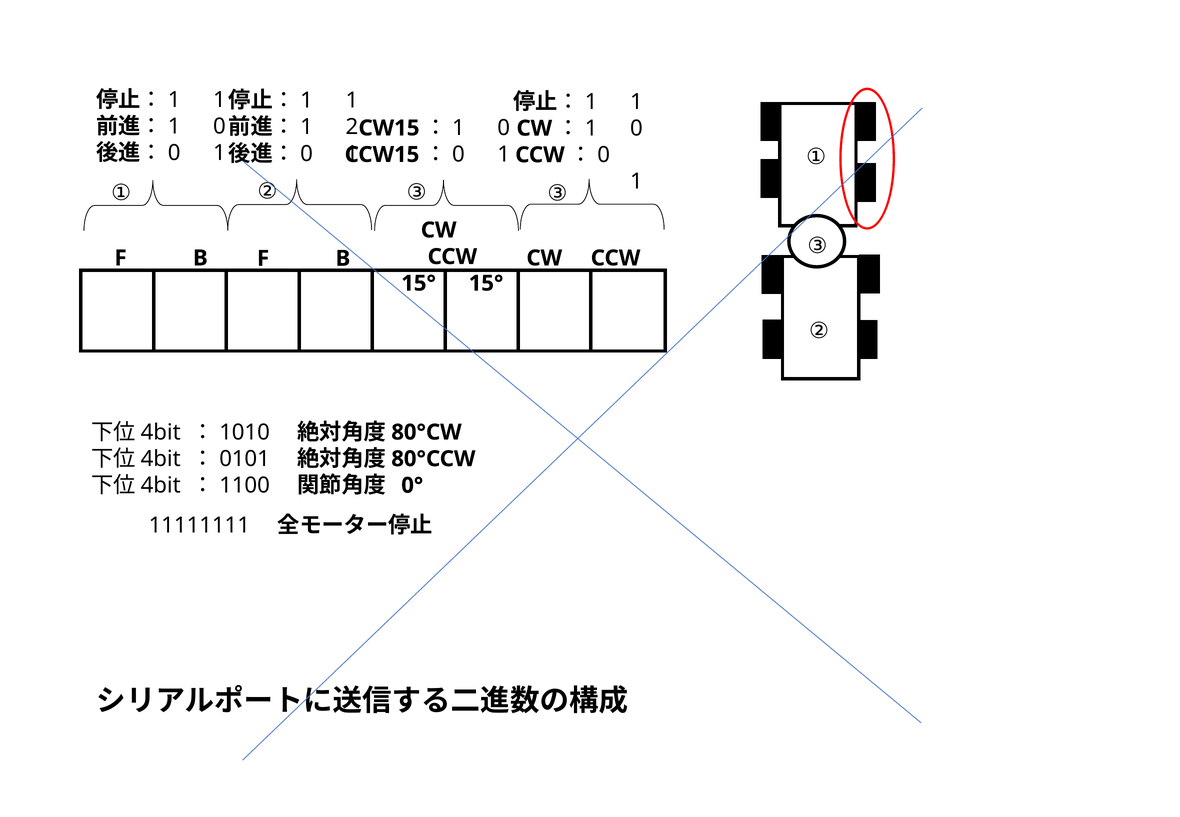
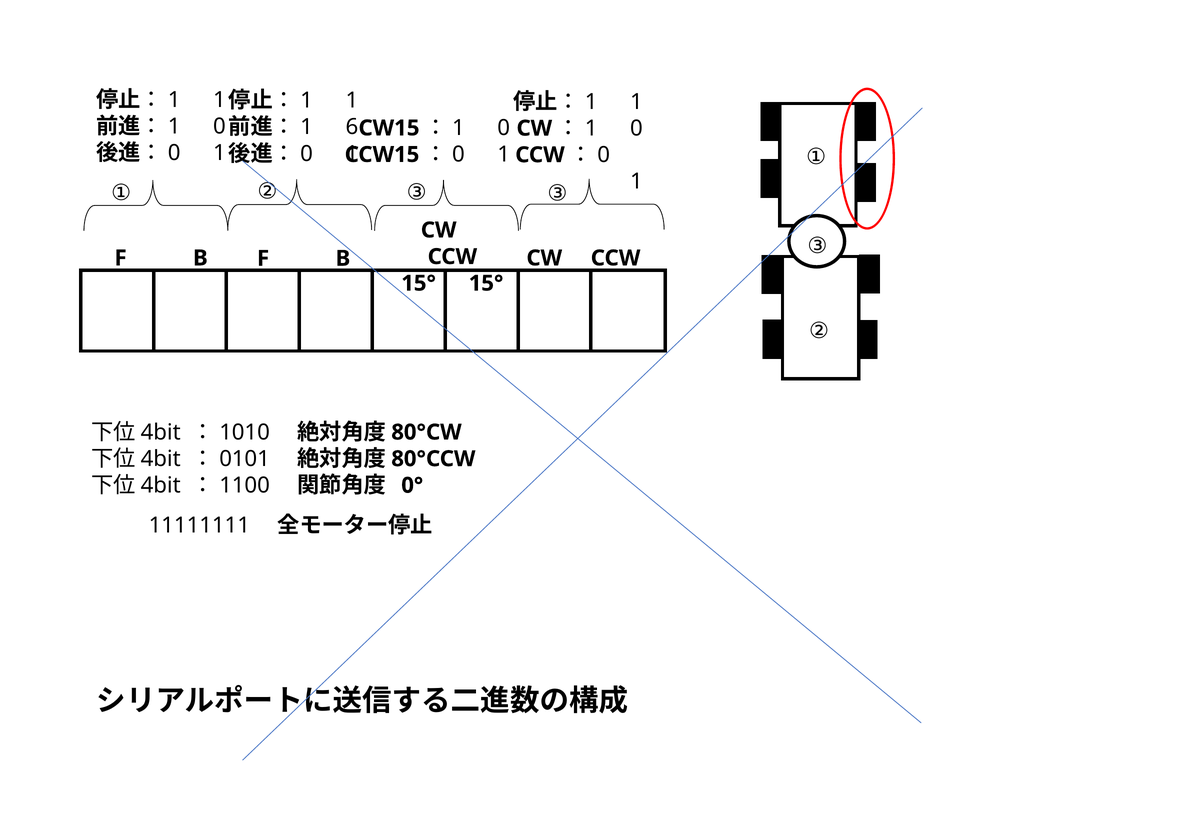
2: 2 -> 6 (352, 127)
